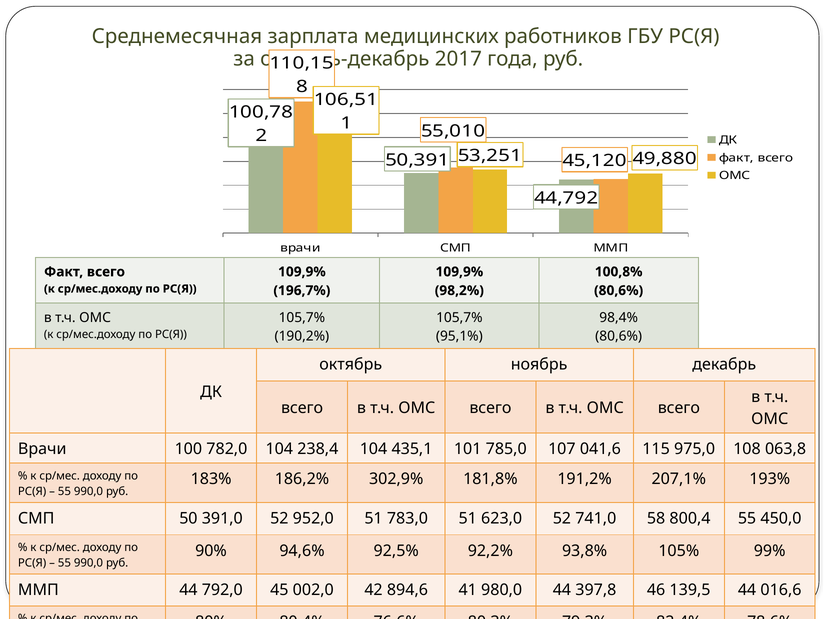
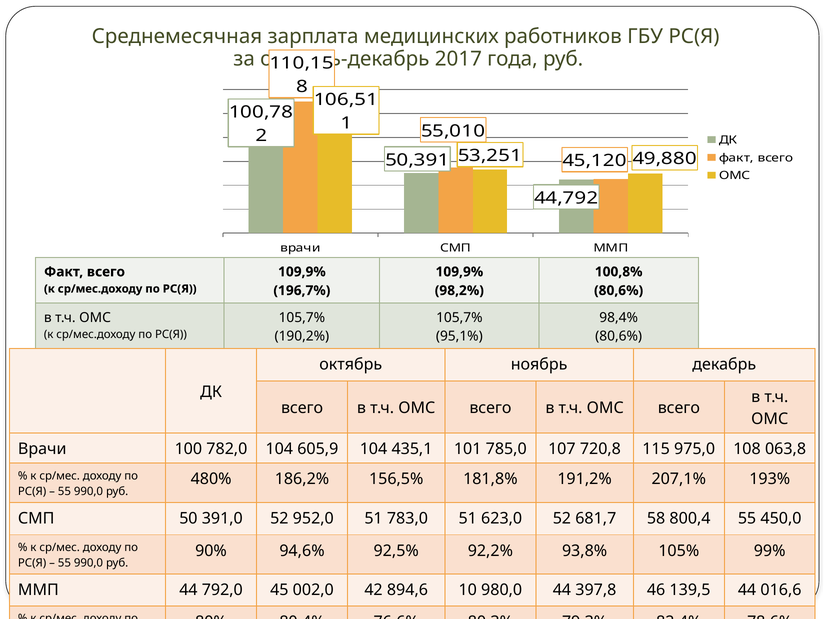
238,4: 238,4 -> 605,9 (318, 449)
041,6: 041,6 -> 720,8 (600, 449)
183%: 183% -> 480% (211, 479)
302,9%: 302,9% -> 156,5% (396, 479)
741,0: 741,0 -> 681,7 (596, 518)
41: 41 -> 10 (468, 590)
